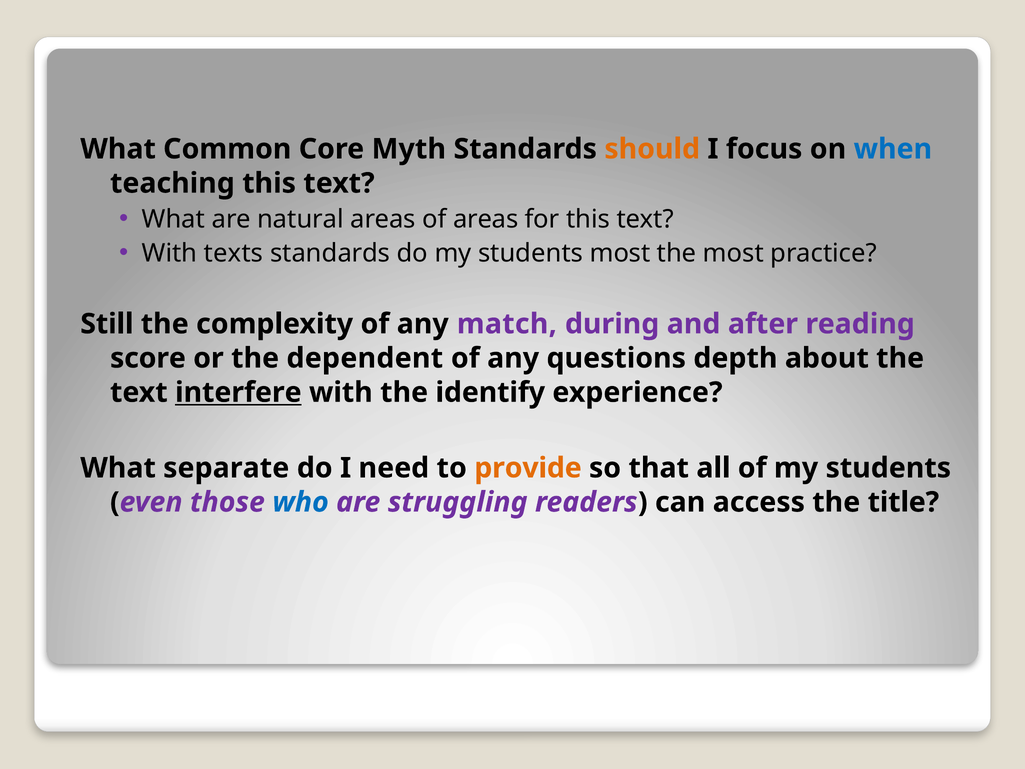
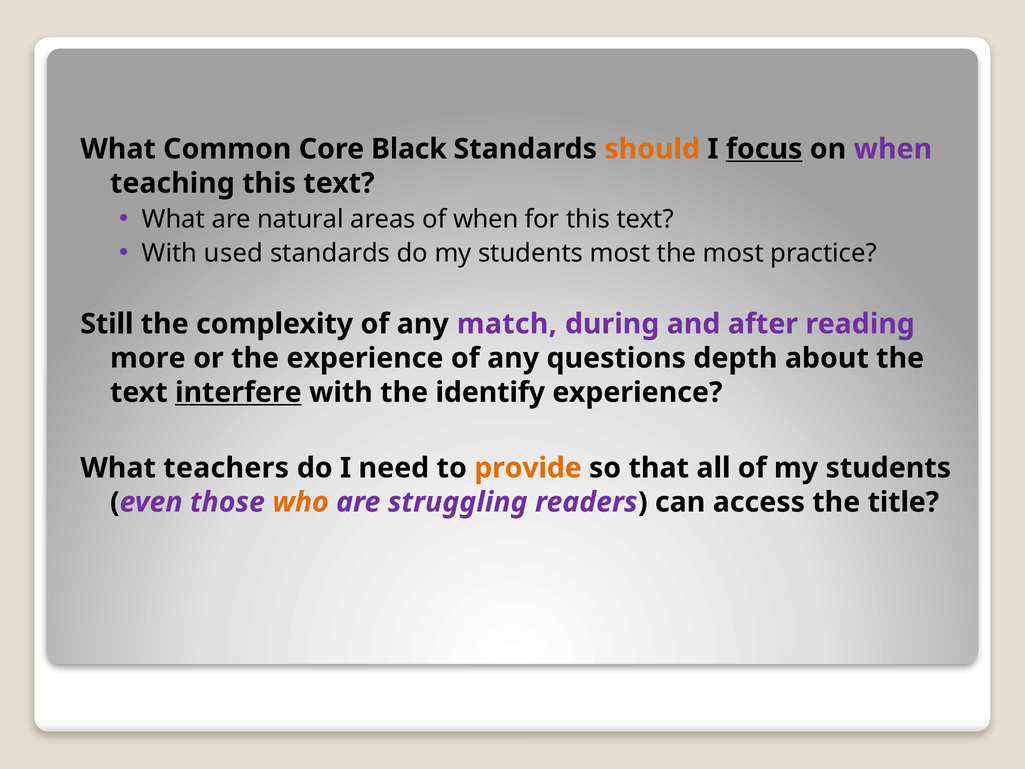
Myth: Myth -> Black (409, 149)
focus underline: none -> present (764, 149)
when colour: blue -> purple (893, 149)
of areas: areas -> when (486, 219)
texts: texts -> used (234, 253)
score: score -> more (148, 358)
the dependent: dependent -> experience (365, 358)
separate: separate -> teachers (226, 468)
who colour: blue -> orange (301, 502)
